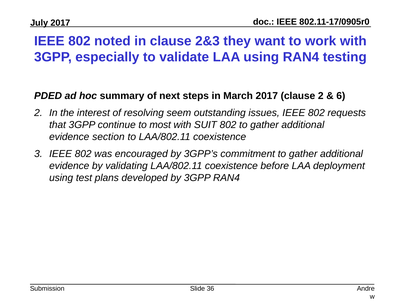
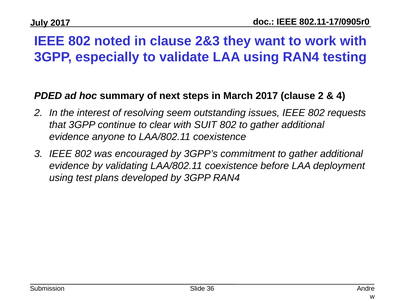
6: 6 -> 4 (341, 96)
most: most -> clear (160, 125)
section: section -> anyone (108, 137)
